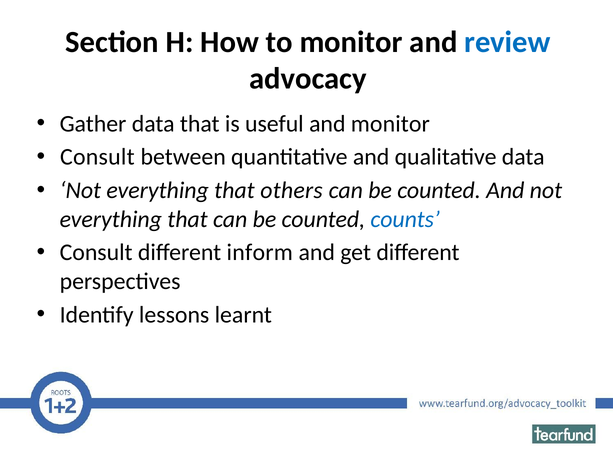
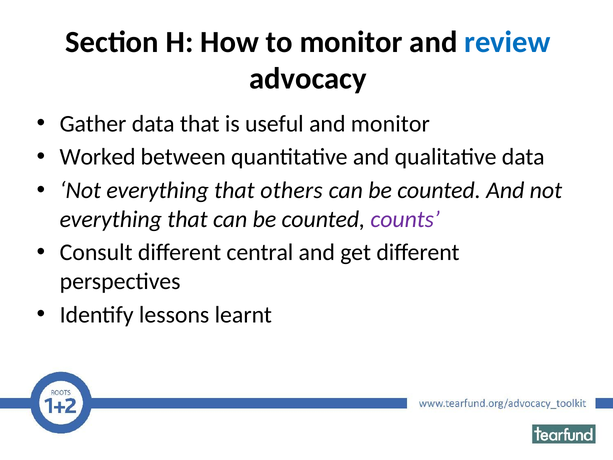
Consult: Consult -> Worked (98, 157)
counts colour: blue -> purple (405, 219)
inform: inform -> central (260, 252)
